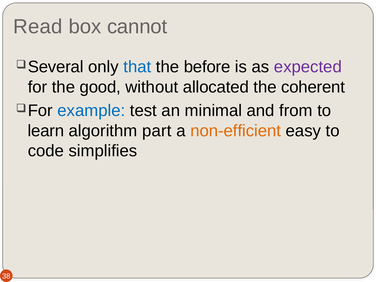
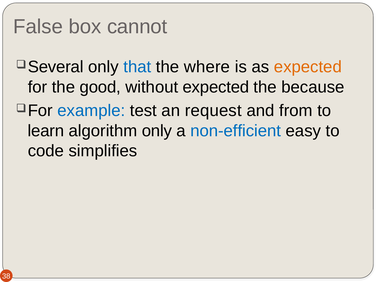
Read: Read -> False (38, 27)
before: before -> where (207, 67)
expected colour: purple -> orange (308, 67)
without allocated: allocated -> expected (216, 87)
coherent: coherent -> because (313, 87)
minimal: minimal -> request (213, 111)
algorithm part: part -> only (157, 131)
non-efficient colour: orange -> blue (236, 131)
